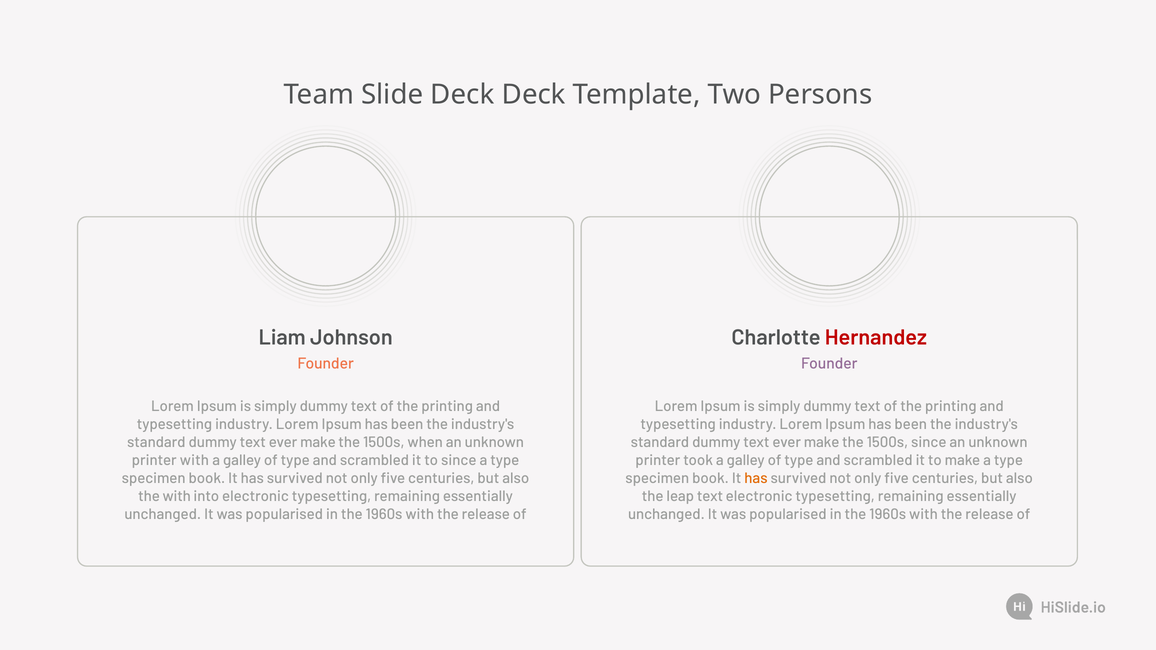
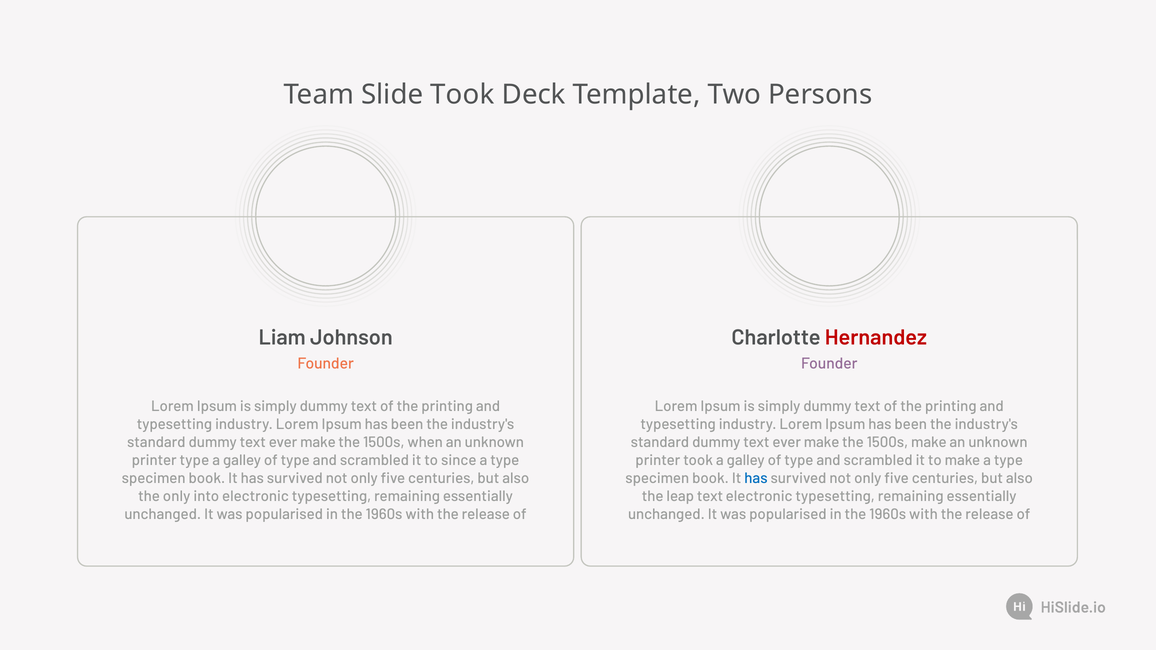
Slide Deck: Deck -> Took (462, 95)
1500s since: since -> make (929, 442)
printer with: with -> type (194, 460)
has colour: orange -> blue (756, 479)
the with: with -> only (177, 497)
